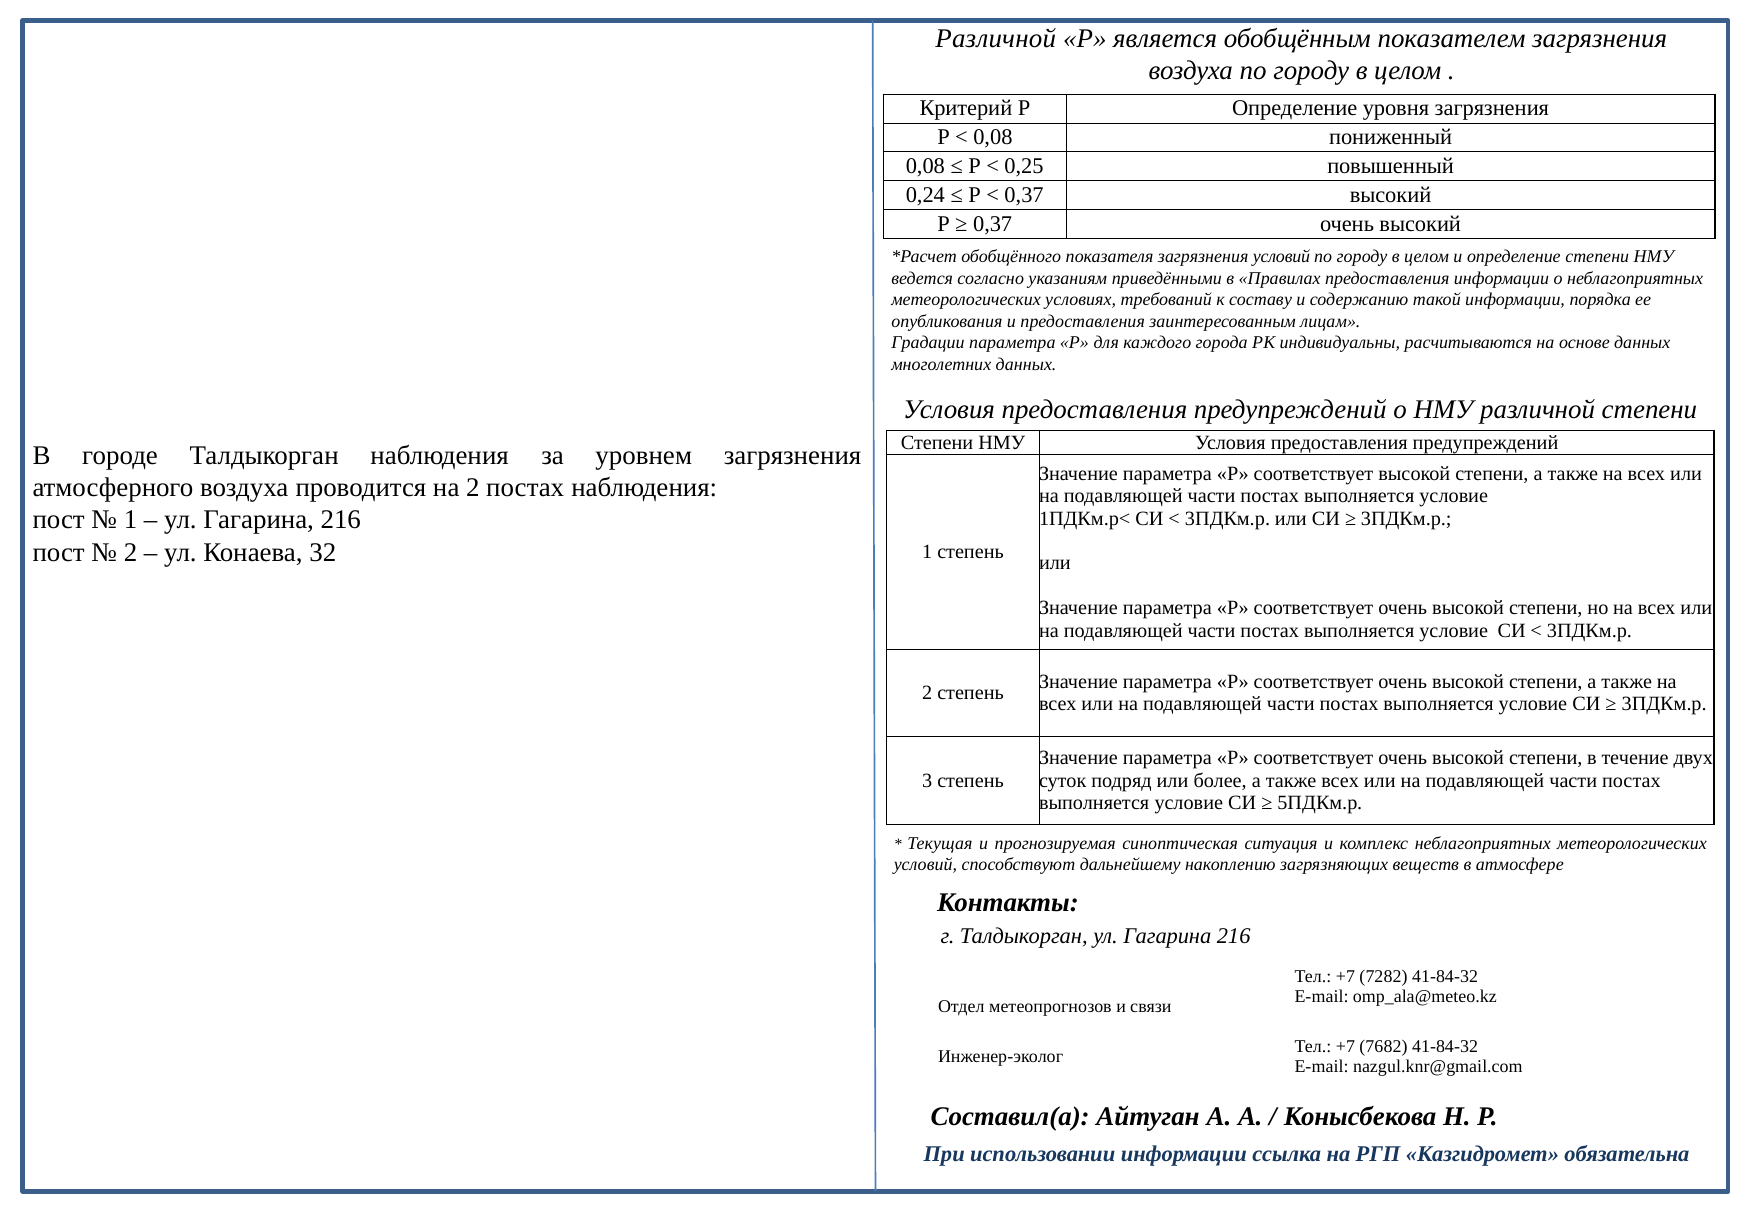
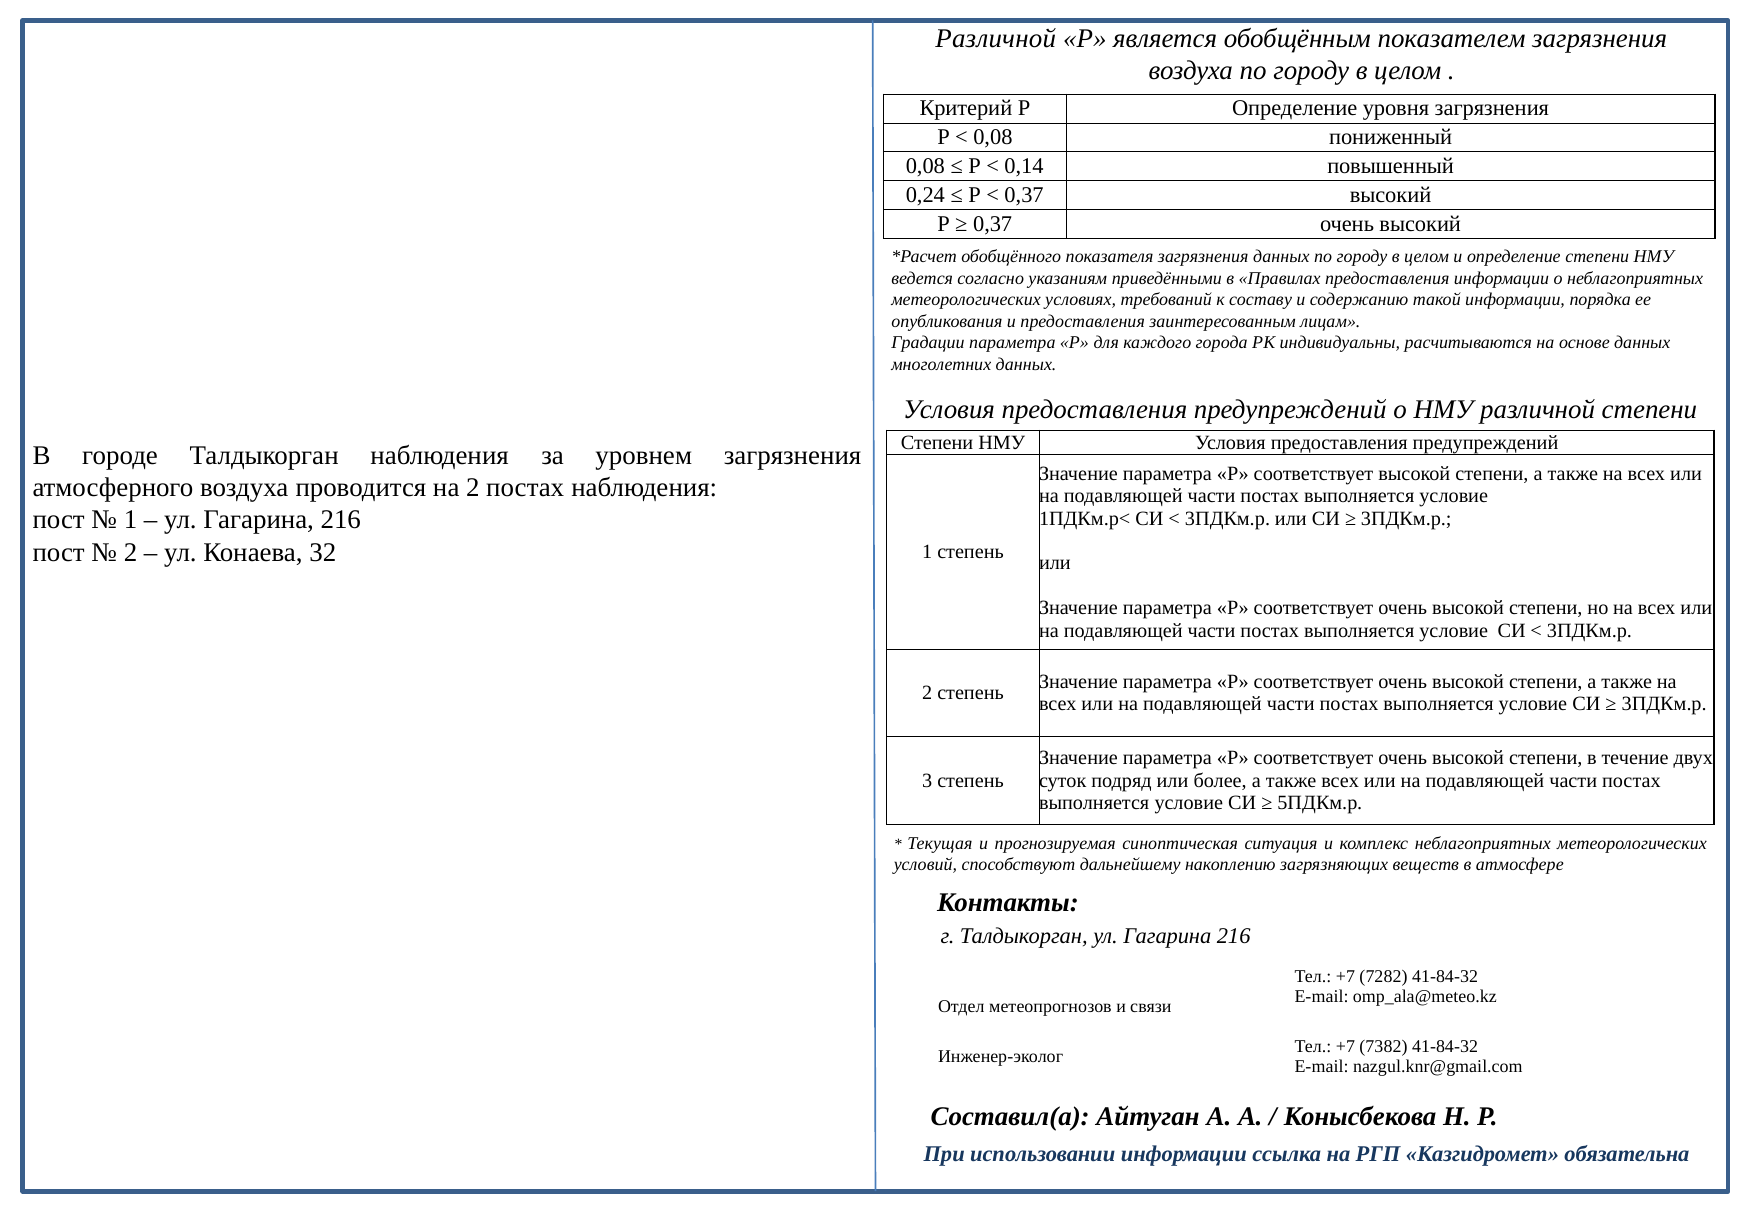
0,25: 0,25 -> 0,14 (1024, 166)
загрязнения условий: условий -> данных (1281, 257)
7682: 7682 -> 7382 (1384, 1047)
